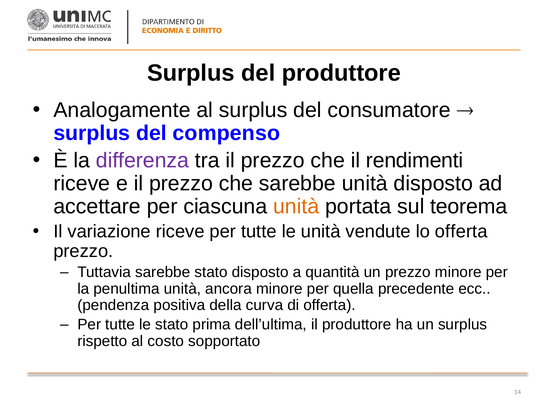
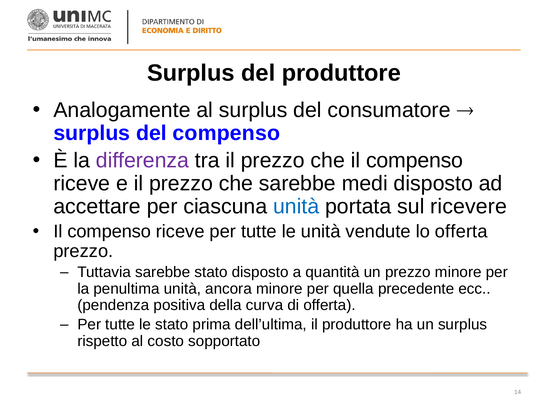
che il rendimenti: rendimenti -> compenso (415, 160)
sarebbe unità: unità -> medi (365, 183)
unità colour: orange -> blue (296, 206)
teorema: teorema -> ricevere (469, 206)
variazione: variazione -> compenso (109, 231)
